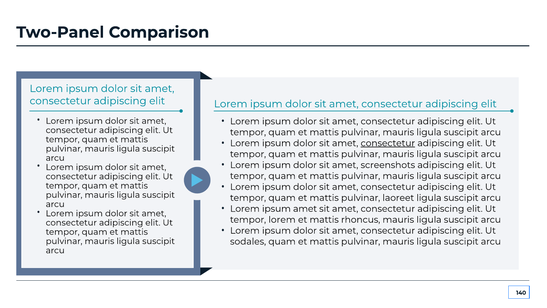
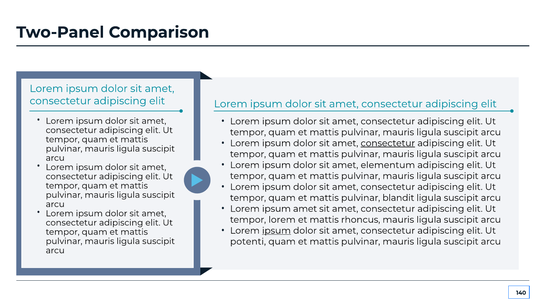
screenshots: screenshots -> elementum (388, 165)
laoreet: laoreet -> blandit (398, 198)
ipsum underline: none -> present (276, 230)
sodales: sodales -> potenti (248, 241)
